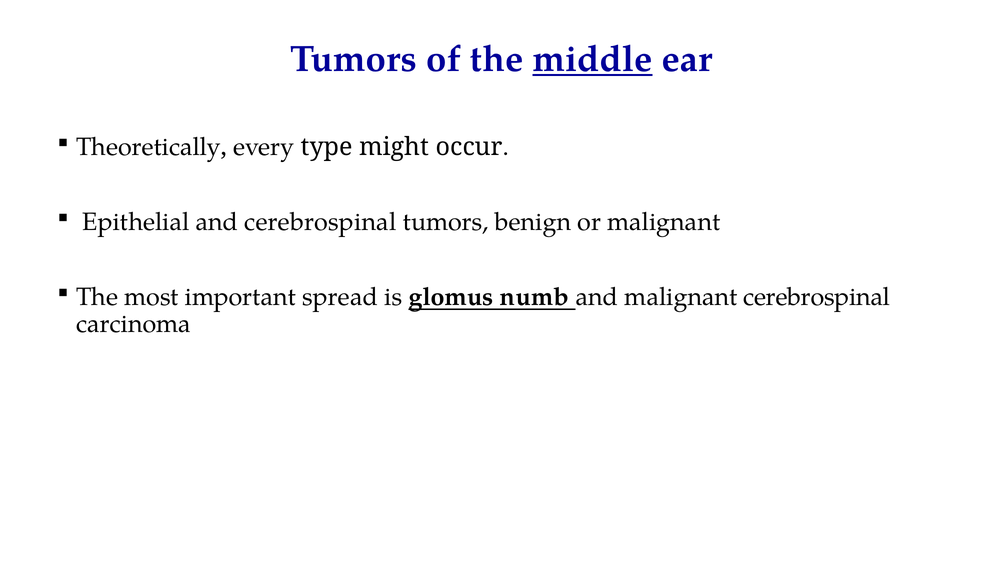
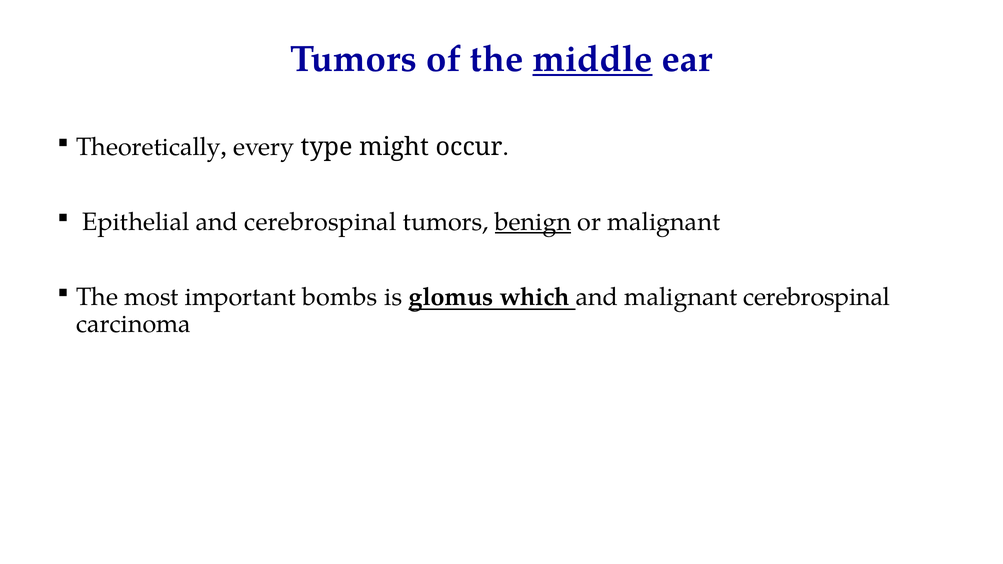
benign underline: none -> present (533, 222)
spread: spread -> bombs (340, 297)
numb: numb -> which (535, 297)
